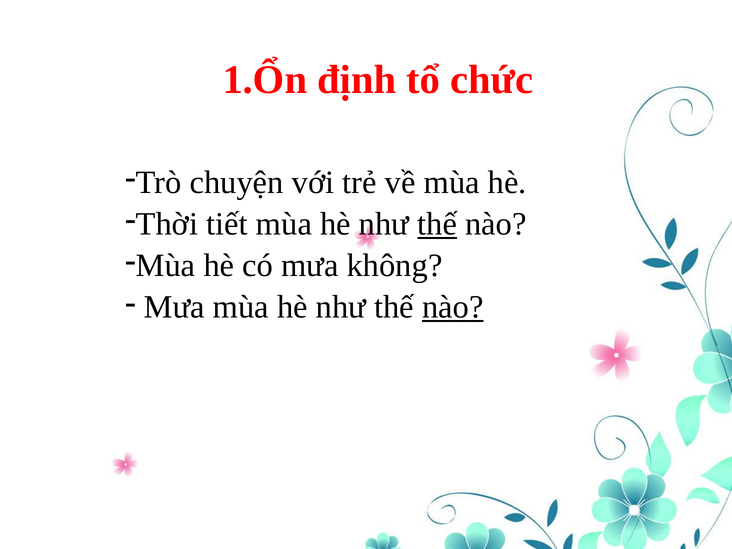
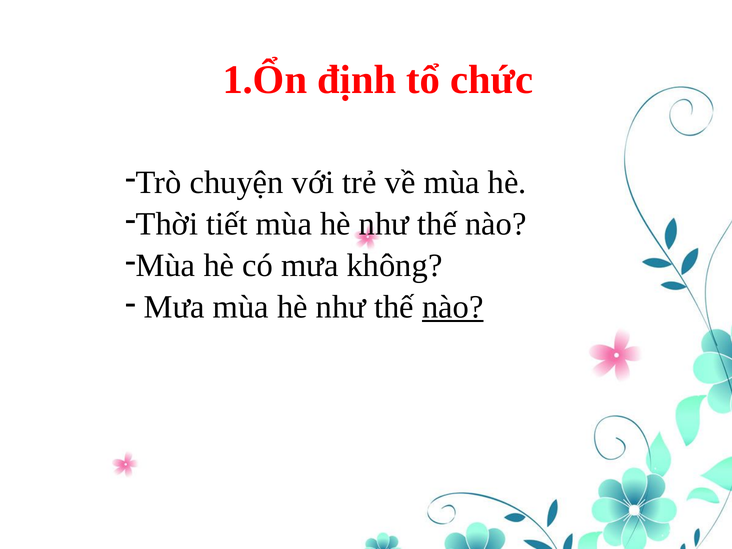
thế underline: present -> none (437, 224)
